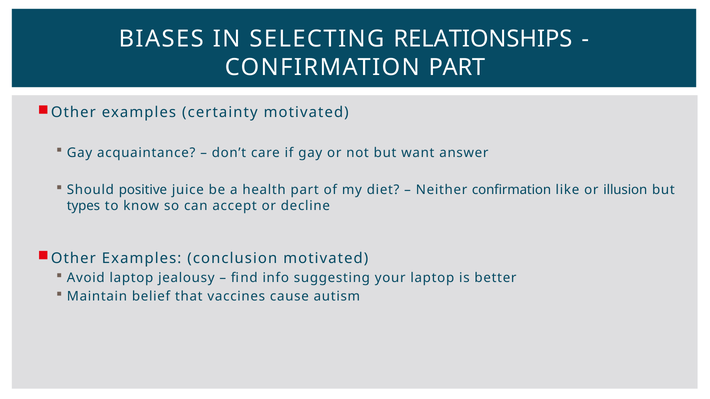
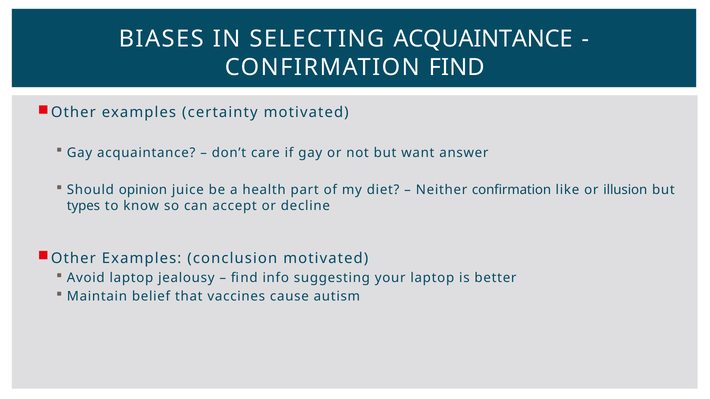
SELECTING RELATIONSHIPS: RELATIONSHIPS -> ACQUAINTANCE (483, 39)
CONFIRMATION PART: PART -> FIND (457, 67)
positive: positive -> opinion (143, 190)
